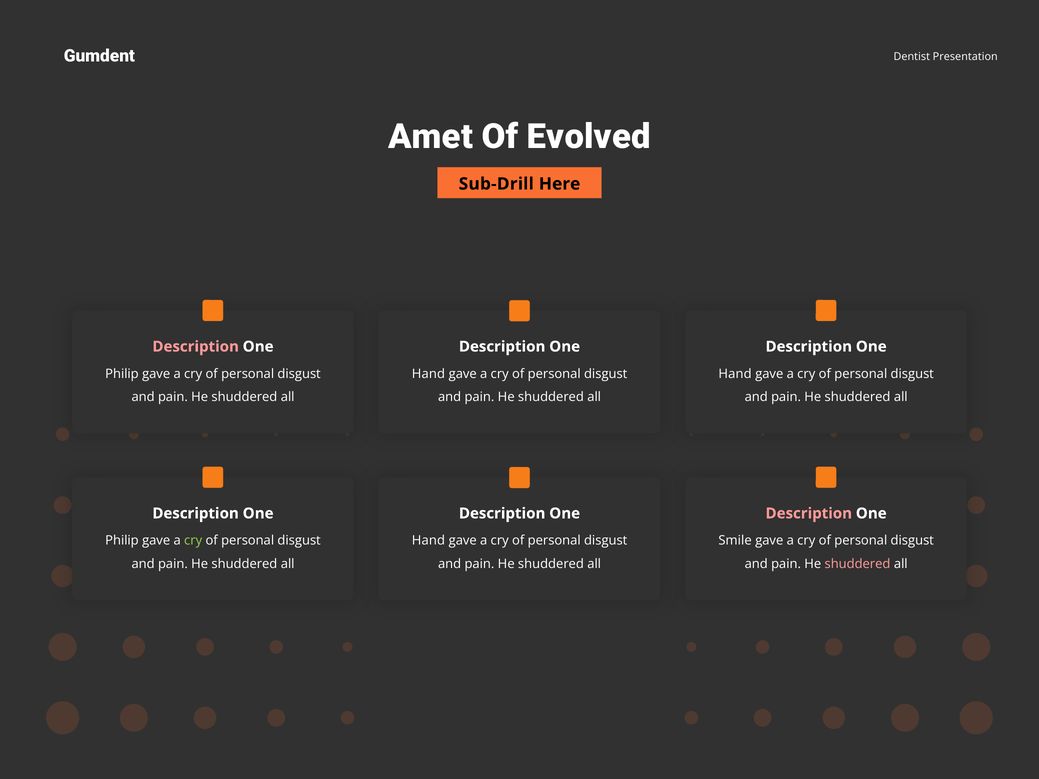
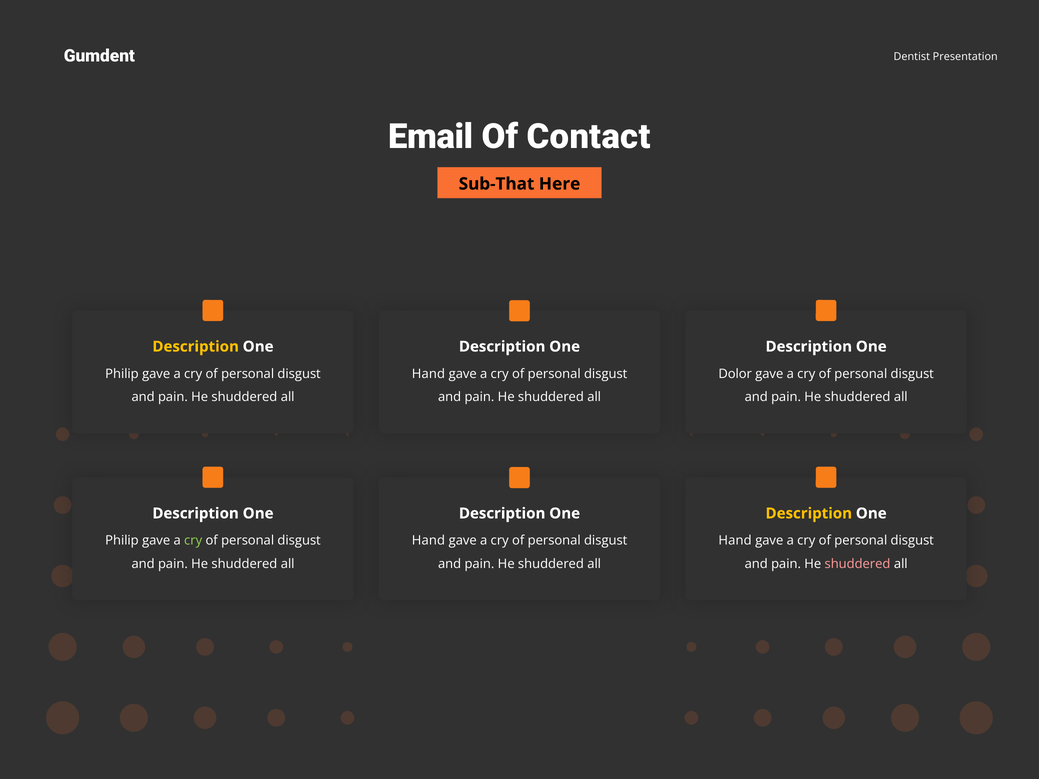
Amet: Amet -> Email (431, 137)
Evolved: Evolved -> Contact (589, 137)
Sub-Drill: Sub-Drill -> Sub-That (497, 184)
Description colour: pink -> yellow (196, 347)
Hand: Hand -> Dolor (735, 374)
Description colour: pink -> yellow (809, 514)
Smile: Smile -> Hand (735, 541)
